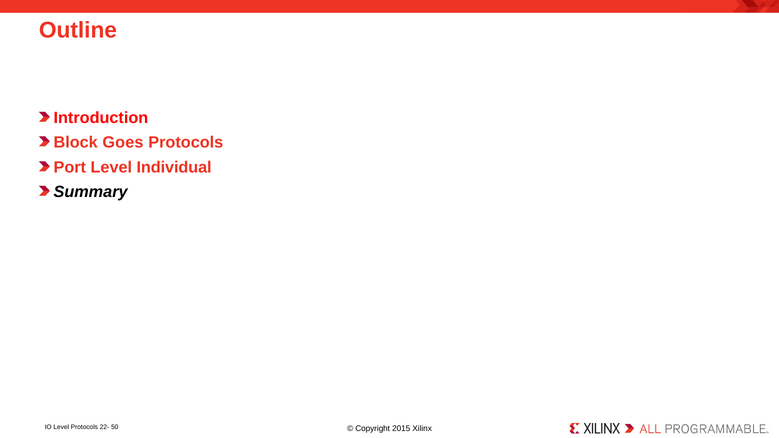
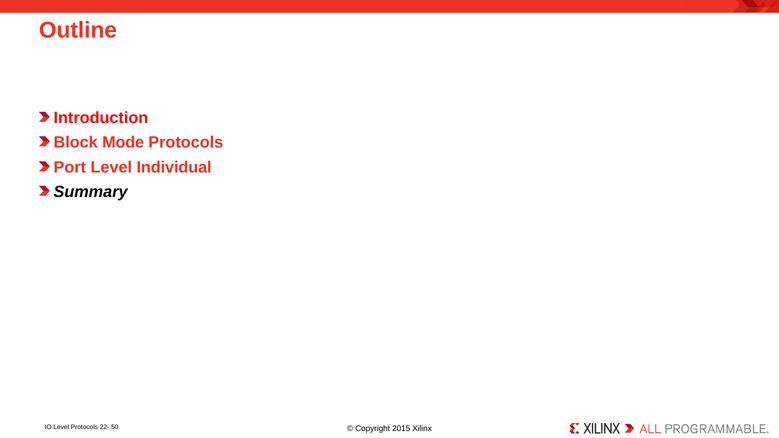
Goes: Goes -> Mode (123, 143)
